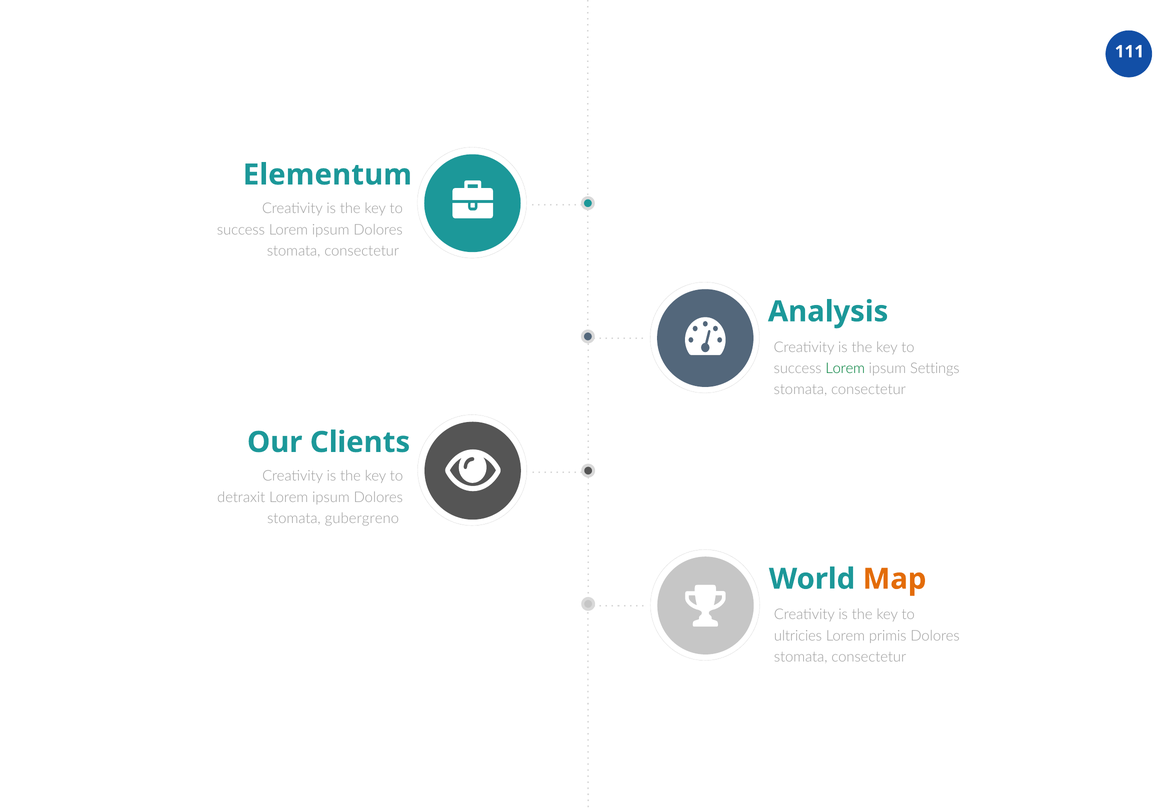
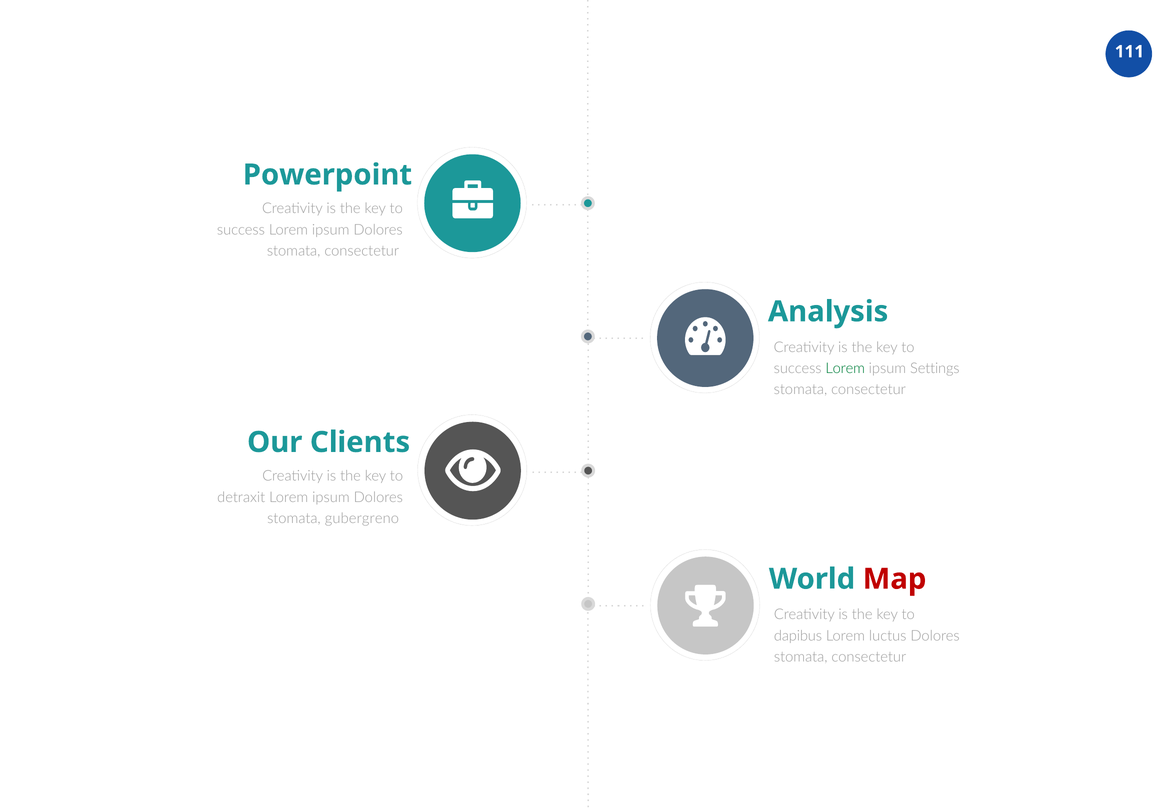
Elementum: Elementum -> Powerpoint (327, 175)
Map colour: orange -> red (895, 579)
ultricies: ultricies -> dapibus (798, 636)
primis: primis -> luctus (888, 636)
